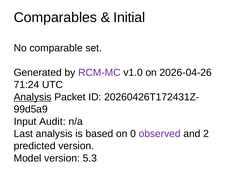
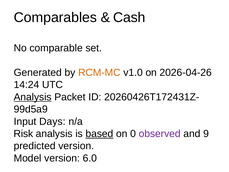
Initial: Initial -> Cash (129, 17)
RCM-MC colour: purple -> orange (99, 72)
71:24: 71:24 -> 14:24 (26, 85)
Audit: Audit -> Days (52, 121)
Last: Last -> Risk (23, 134)
based underline: none -> present (99, 134)
2: 2 -> 9 (206, 134)
5.3: 5.3 -> 6.0 (90, 158)
